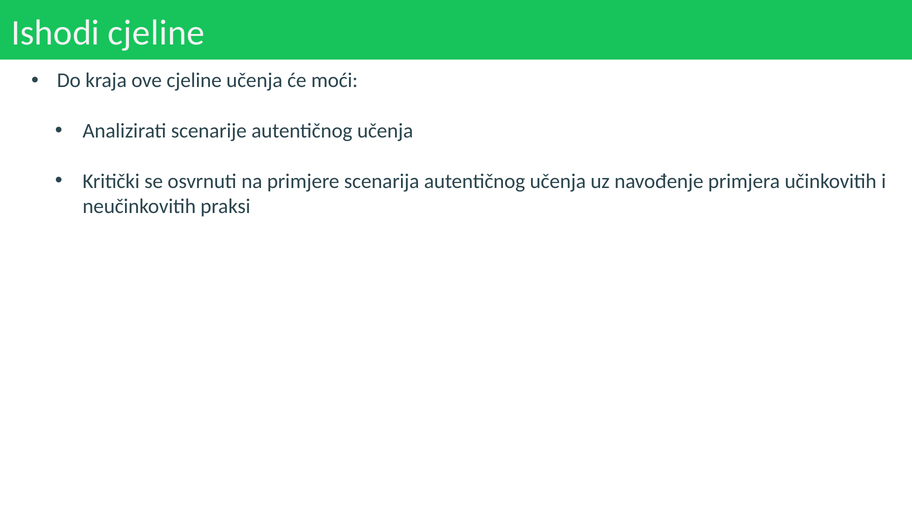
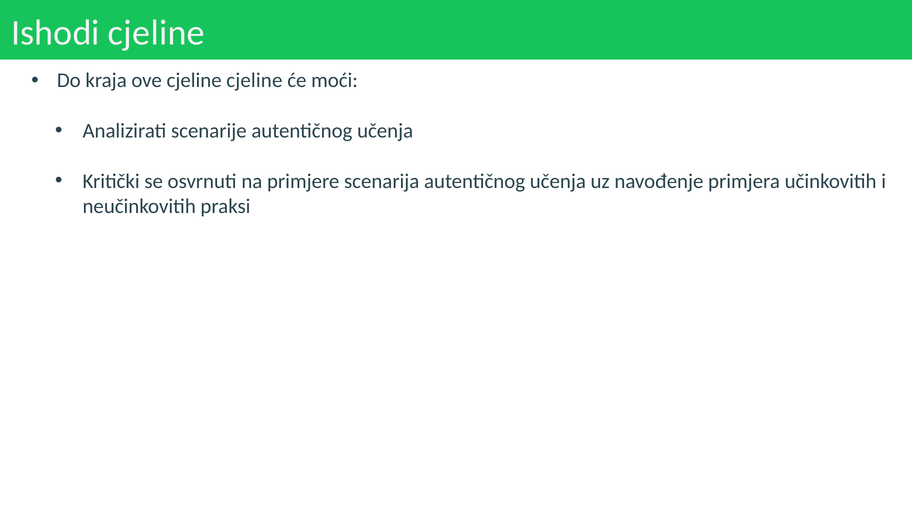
cjeline učenja: učenja -> cjeline (254, 81)
